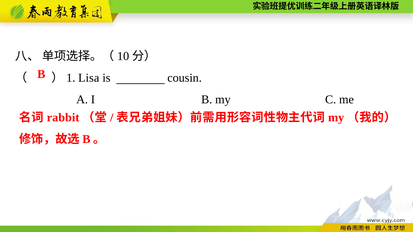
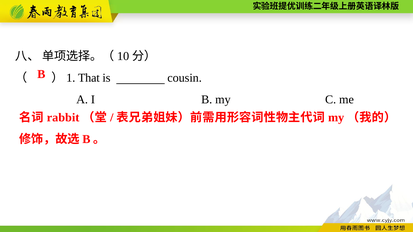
Lisa: Lisa -> That (89, 78)
